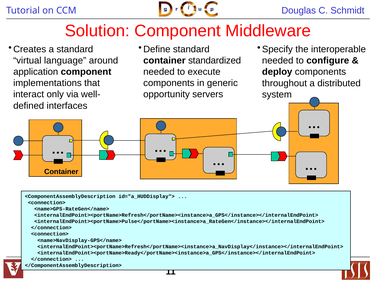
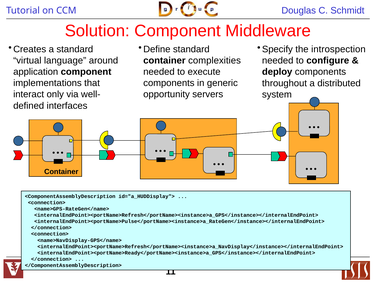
interoperable: interoperable -> introspection (338, 49)
standardized: standardized -> complexities (215, 61)
